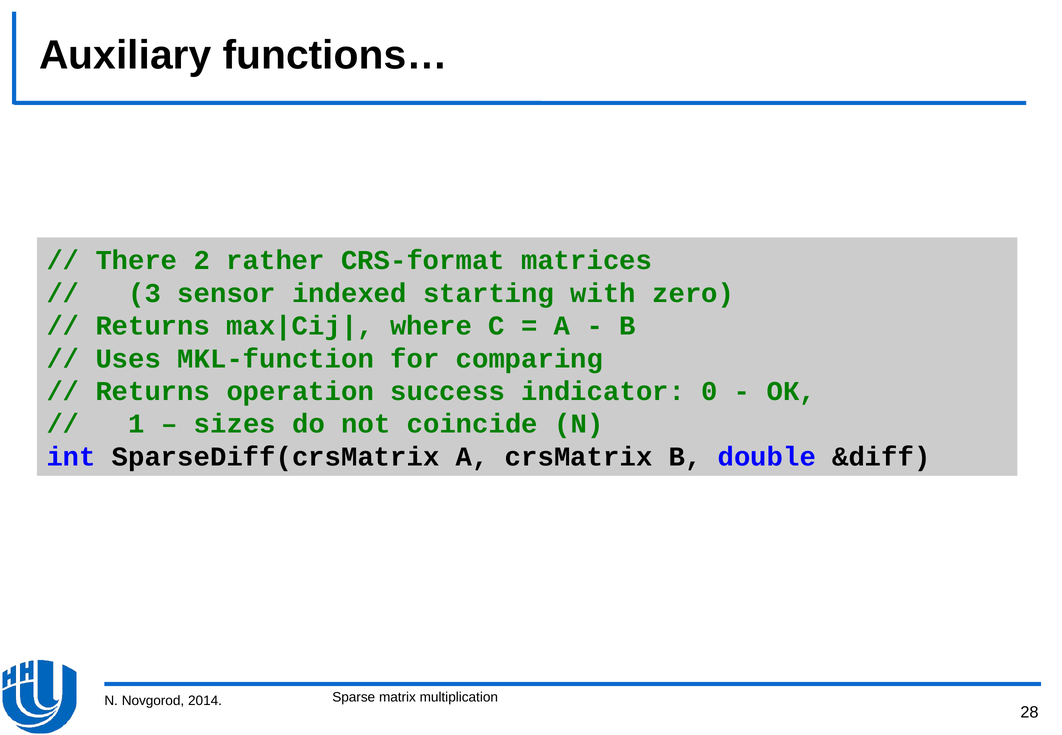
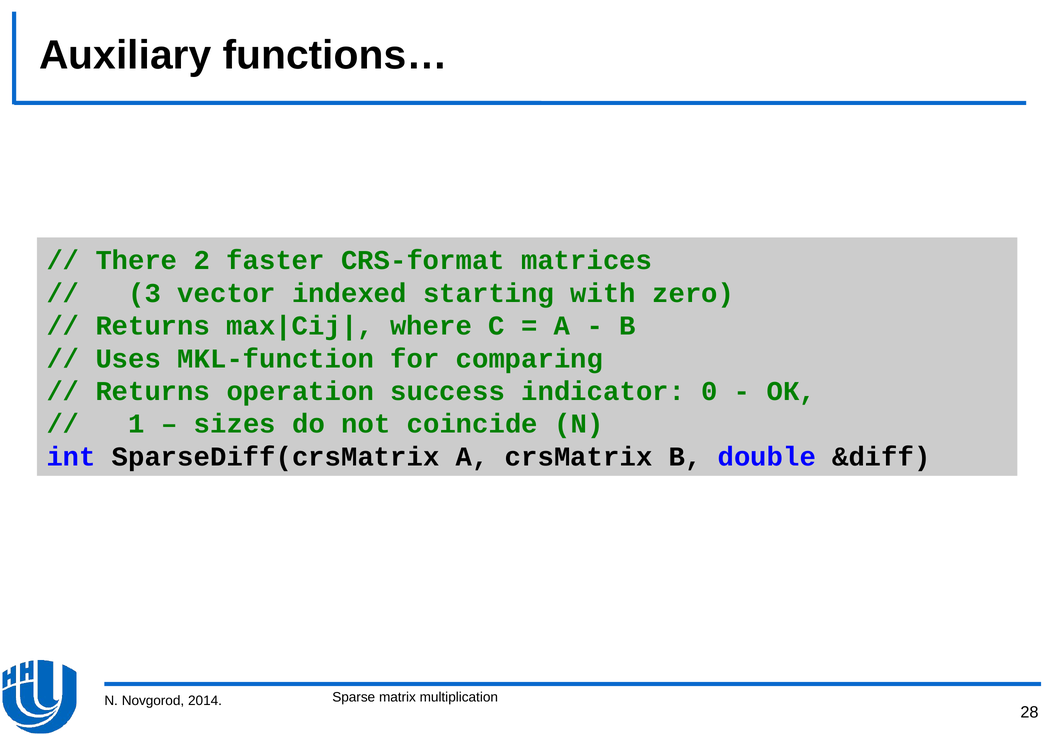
rather: rather -> faster (276, 261)
sensor: sensor -> vector (227, 293)
